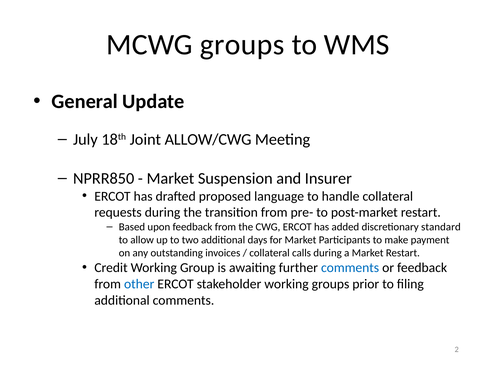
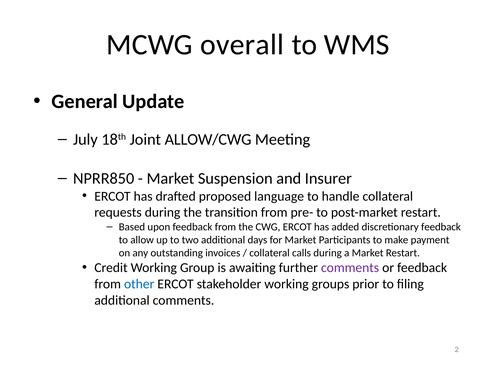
MCWG groups: groups -> overall (242, 45)
discretionary standard: standard -> feedback (441, 227)
comments colour: blue -> purple (350, 268)
